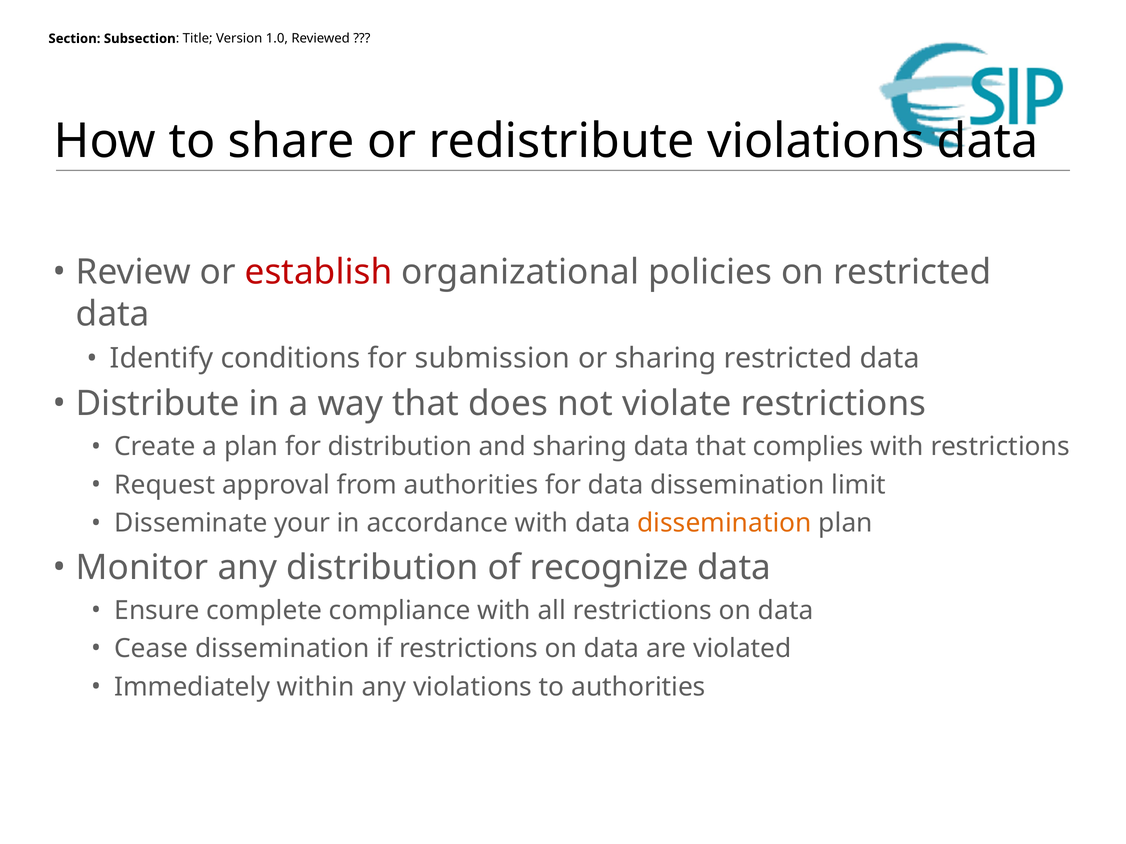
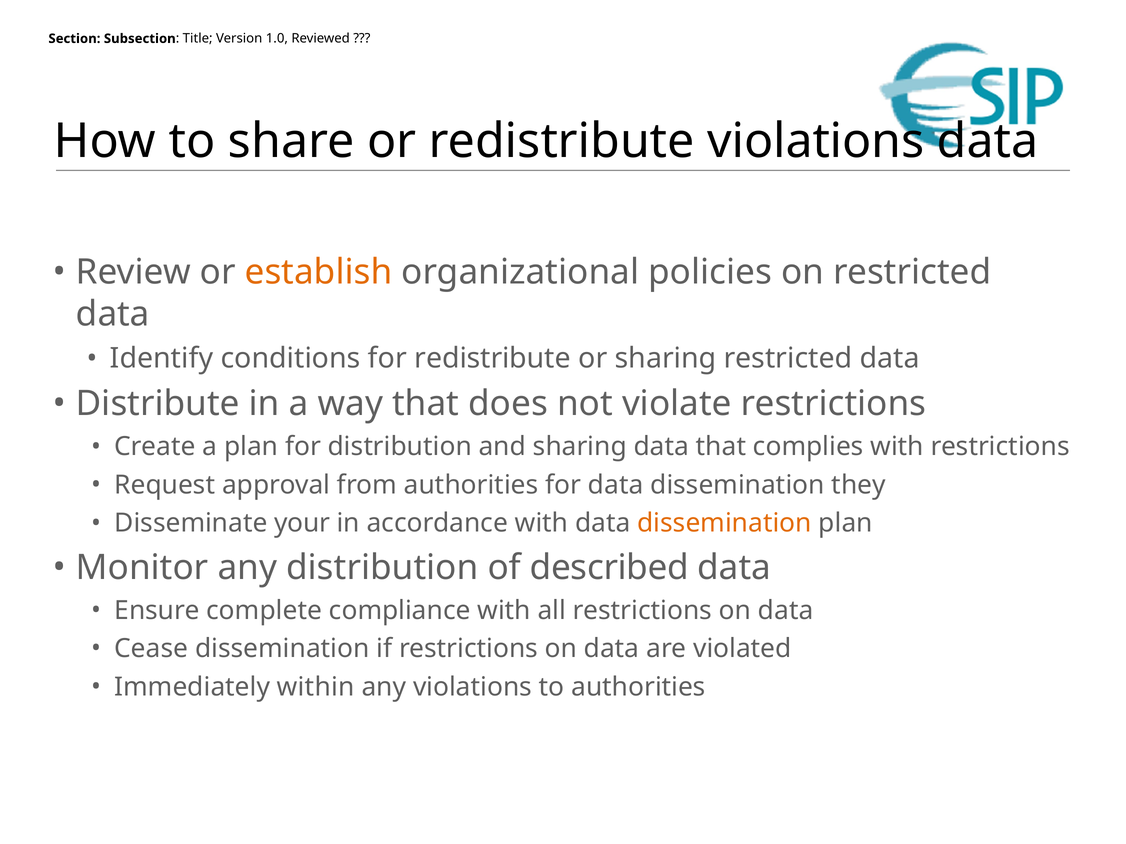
establish colour: red -> orange (319, 272)
for submission: submission -> redistribute (493, 359)
limit: limit -> they (859, 485)
recognize: recognize -> described (609, 568)
